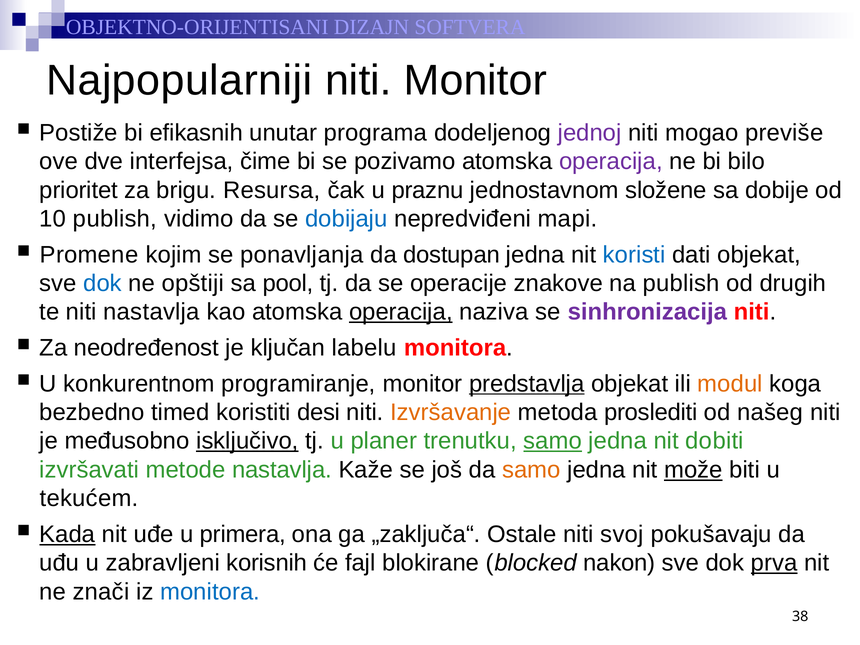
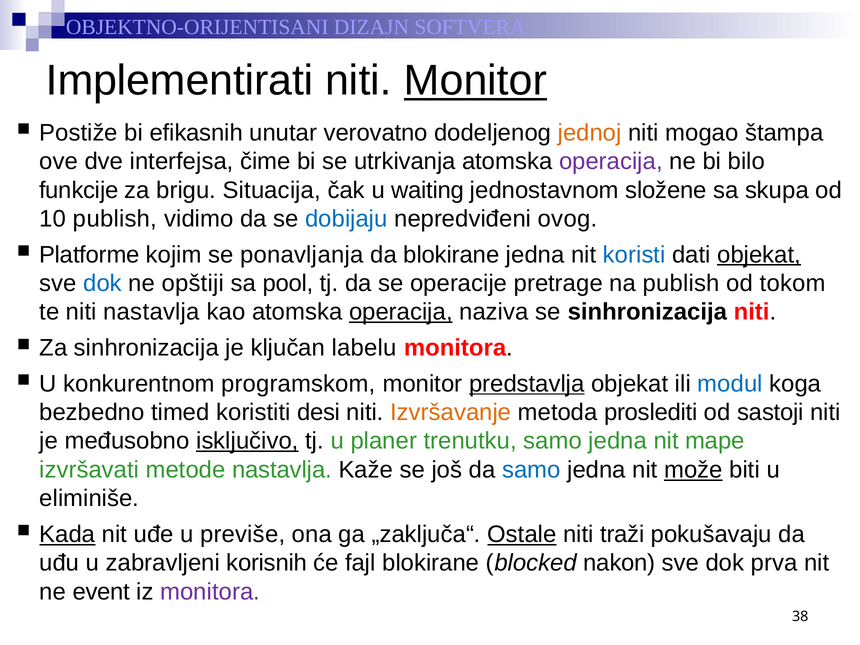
Najpopularniji: Najpopularniji -> Implementirati (180, 81)
Monitor underline: none -> present (475, 81)
programa: programa -> verovatno (376, 133)
jednoj colour: purple -> orange (590, 133)
previše: previše -> štampa (784, 133)
pozivamo: pozivamo -> utrkivanja (405, 161)
prioritet: prioritet -> funkcije (79, 190)
Resursa: Resursa -> Situacija (272, 190)
praznu: praznu -> waiting (427, 190)
dobije: dobije -> skupa (777, 190)
mapi: mapi -> ovog (568, 219)
Promene: Promene -> Platforme (89, 255)
da dostupan: dostupan -> blokirane (451, 255)
objekat underline: none -> present (759, 255)
znakove: znakove -> pretrage (558, 283)
drugih: drugih -> tokom (793, 283)
sinhronizacija colour: purple -> black (647, 312)
Za neodređenost: neodređenost -> sinhronizacija (146, 348)
programiranje: programiranje -> programskom (298, 384)
modul colour: orange -> blue (730, 384)
našeg: našeg -> sastoji (770, 412)
samo underline: present -> none (553, 441)
dobiti: dobiti -> mape (715, 441)
samo colour: orange -> blue (531, 470)
tekućem: tekućem -> eliminiše (89, 498)
primera: primera -> previše (243, 534)
Ostale underline: none -> present (522, 534)
svoj: svoj -> traži (622, 534)
prva underline: present -> none (774, 563)
znači: znači -> event (101, 592)
monitora colour: blue -> purple (210, 592)
